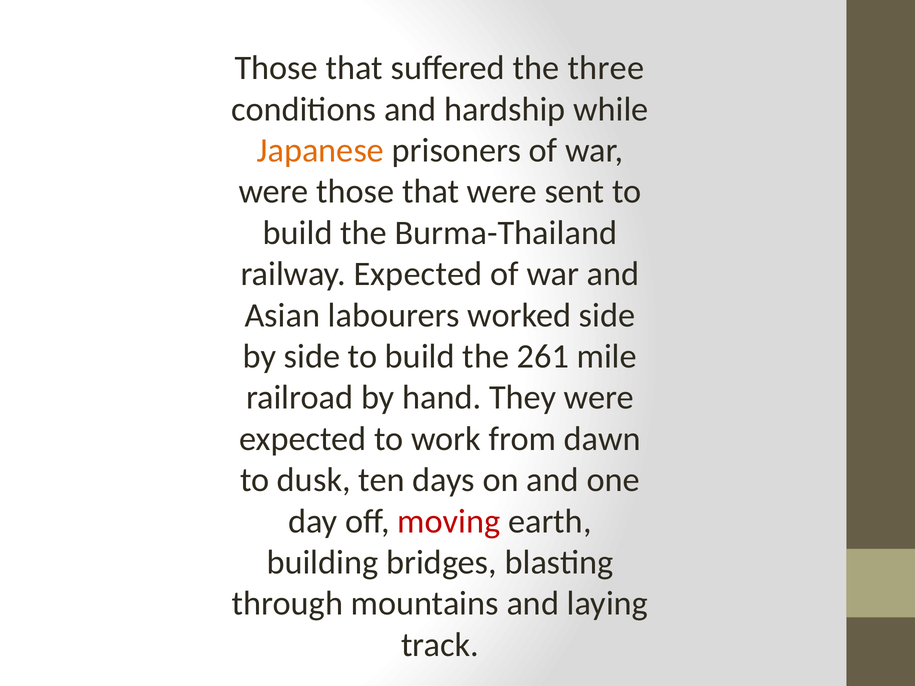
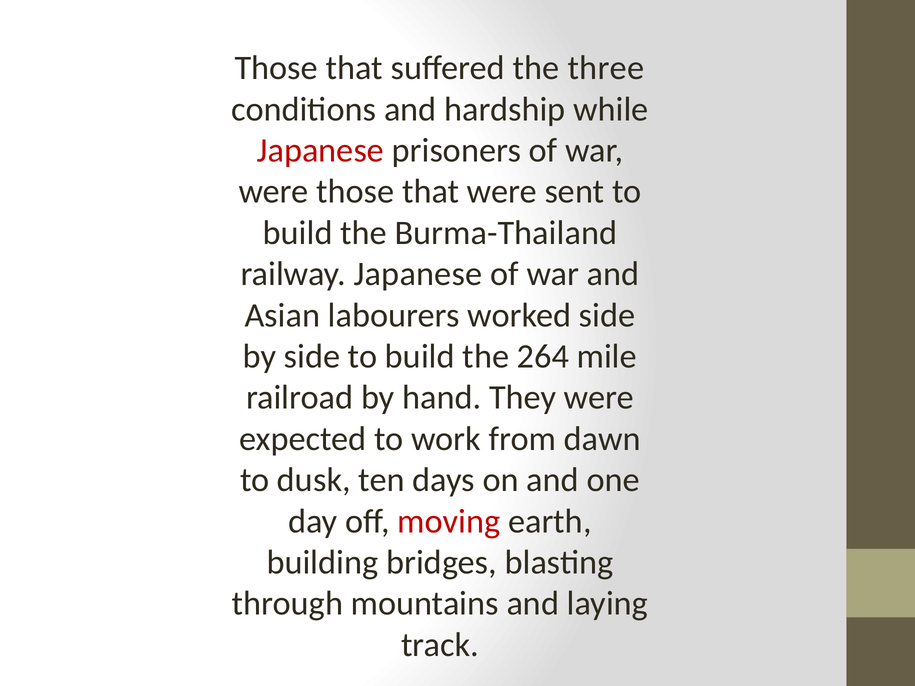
Japanese colour: orange -> red (320, 150)
railway Expected: Expected -> Japanese (418, 274)
261: 261 -> 264 (543, 357)
